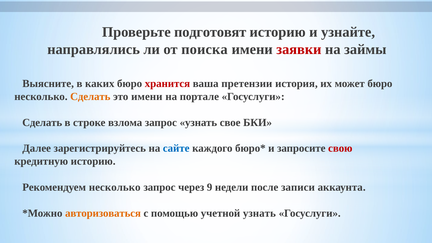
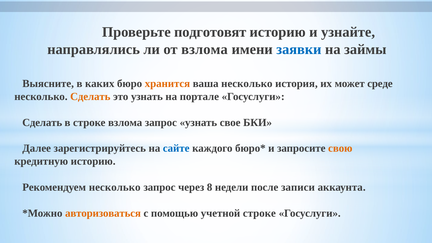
от поиска: поиска -> взлома (204, 49)
заявки colour: red -> blue (299, 49)
хранится colour: red -> orange (167, 84)
ваша претензии: претензии -> несколько (247, 84)
может бюро: бюро -> среде (380, 84)
это имени: имени -> узнать (147, 97)
свою colour: red -> orange (340, 148)
9: 9 -> 8 (210, 187)
учетной узнать: узнать -> строке (259, 213)
